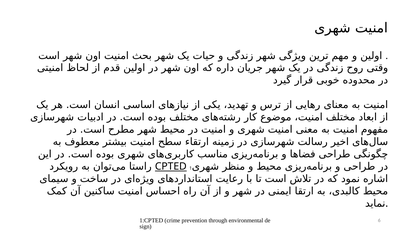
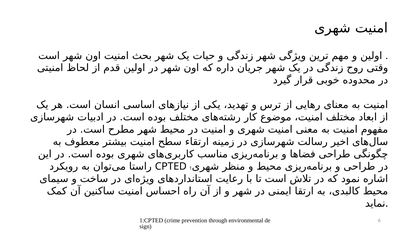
CPTED underline: present -> none (171, 167)
